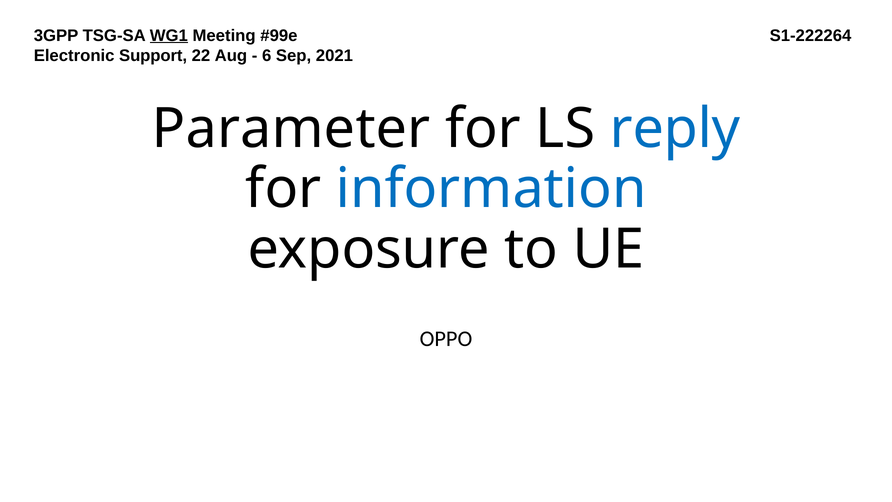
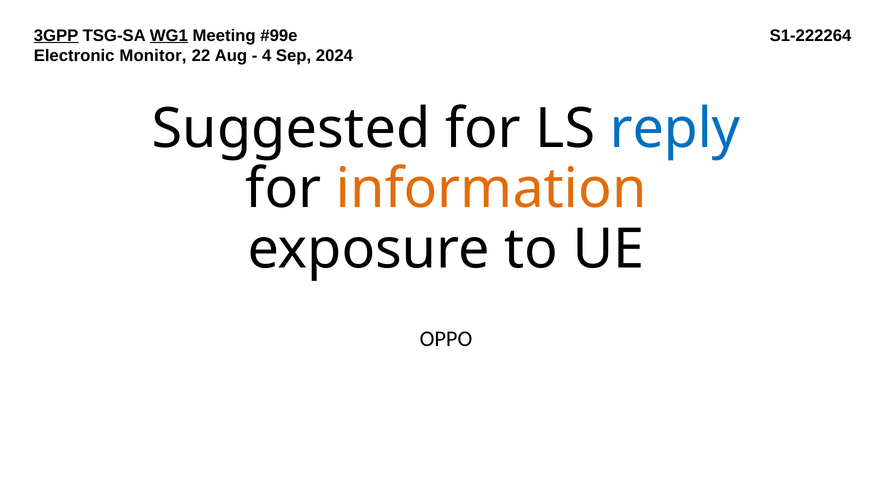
3GPP underline: none -> present (56, 35)
Support: Support -> Monitor (153, 56)
6: 6 -> 4 (267, 56)
2021: 2021 -> 2024 (334, 56)
Parameter: Parameter -> Suggested (291, 129)
information colour: blue -> orange (491, 189)
